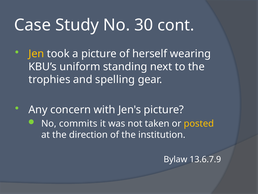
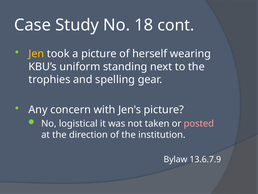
30: 30 -> 18 (144, 25)
commits: commits -> logistical (78, 123)
posted colour: yellow -> pink (199, 123)
